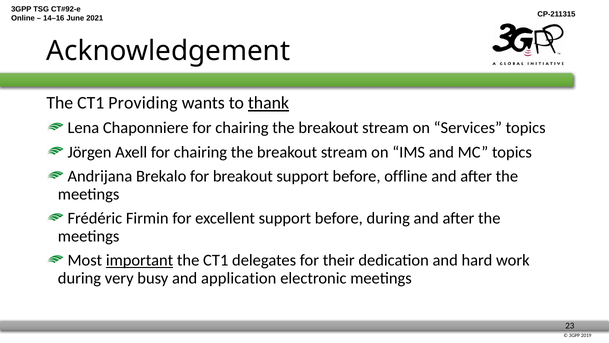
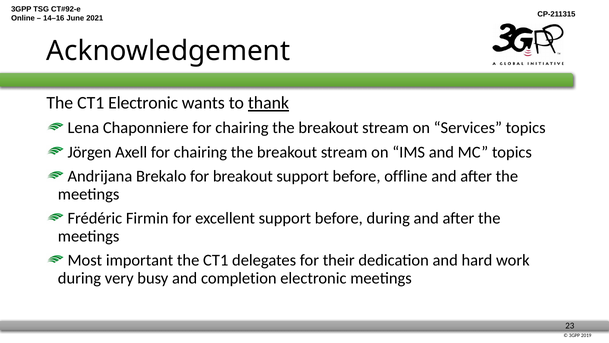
CT1 Providing: Providing -> Electronic (143, 103)
important underline: present -> none (140, 260)
application: application -> completion (239, 278)
